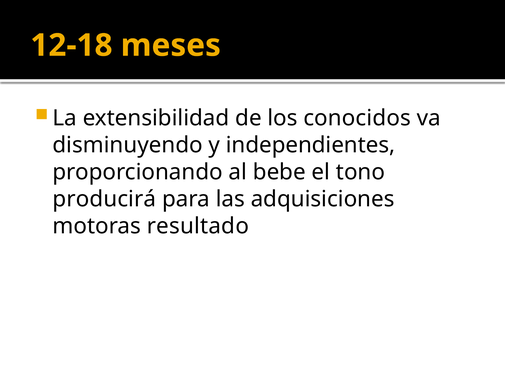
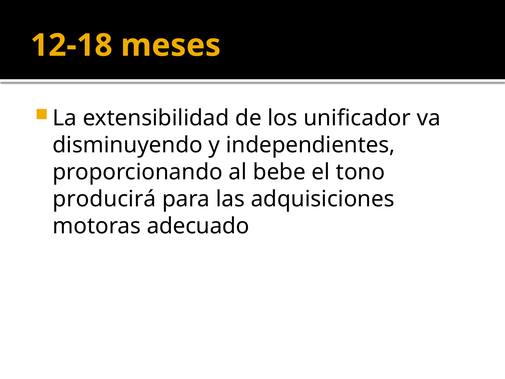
conocidos: conocidos -> unificador (357, 118)
resultado: resultado -> adecuado (198, 226)
